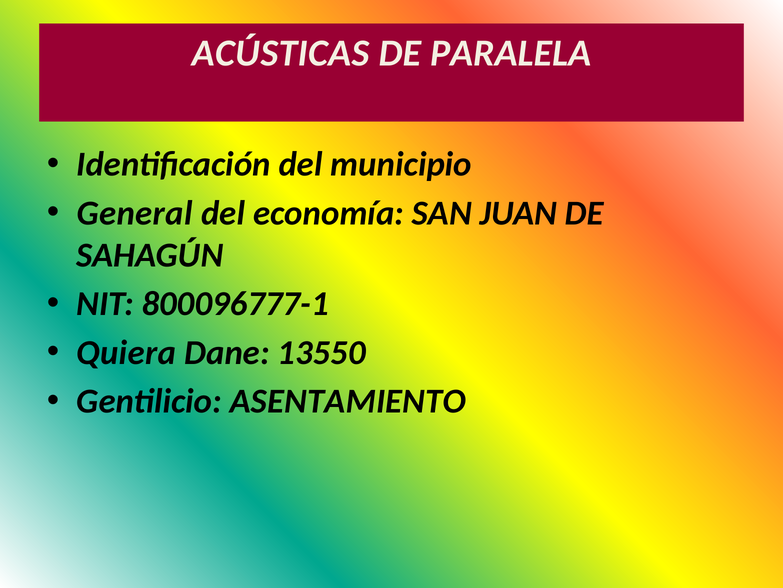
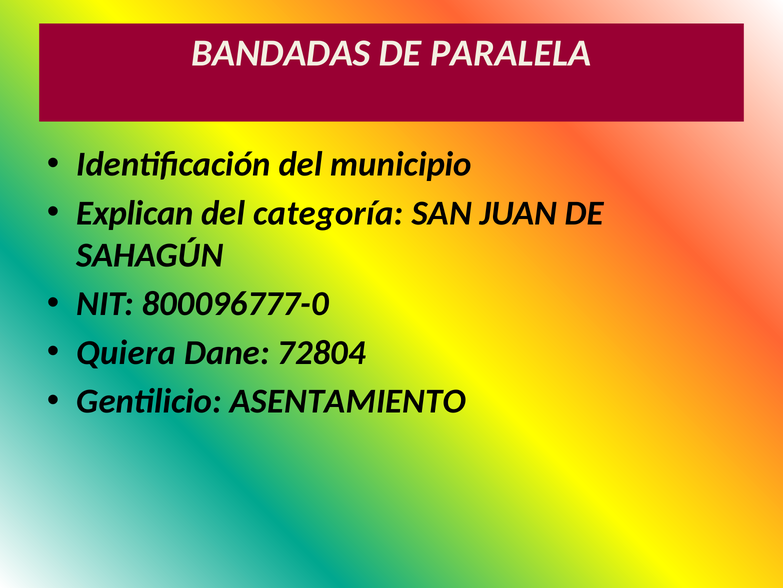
ACÚSTICAS: ACÚSTICAS -> BANDADAS (281, 53)
General: General -> Explican (135, 213)
economía: economía -> categoría (328, 213)
800096777-1: 800096777-1 -> 800096777-0 (235, 304)
13550: 13550 -> 72804 (322, 352)
